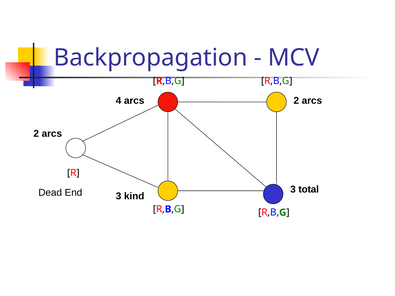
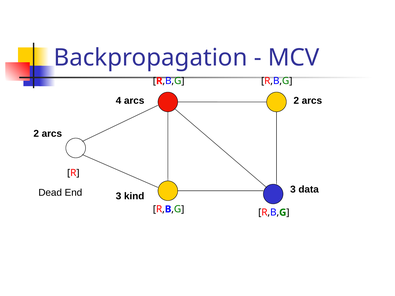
total: total -> data (309, 190)
